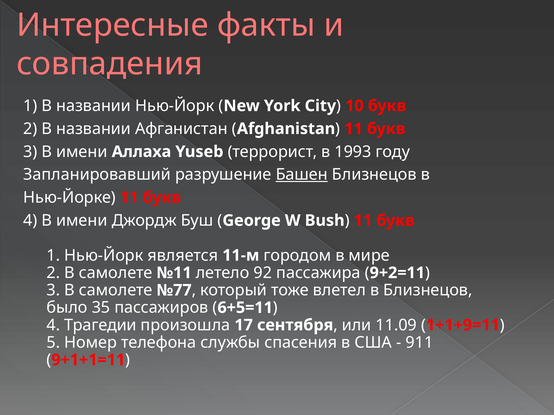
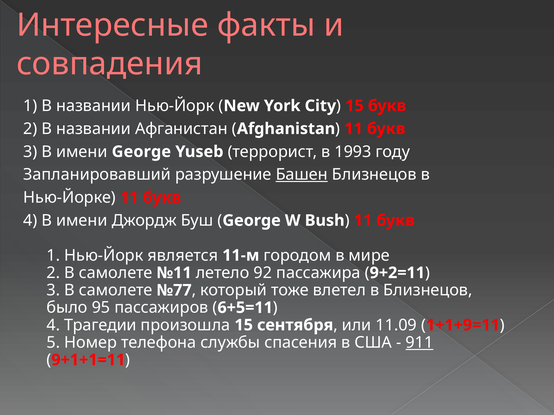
10: 10 -> 15 (354, 106)
имени Аллаха: Аллаха -> George (141, 152)
35: 35 -> 95 (101, 308)
произошла 17: 17 -> 15 (244, 325)
911 underline: none -> present (419, 343)
